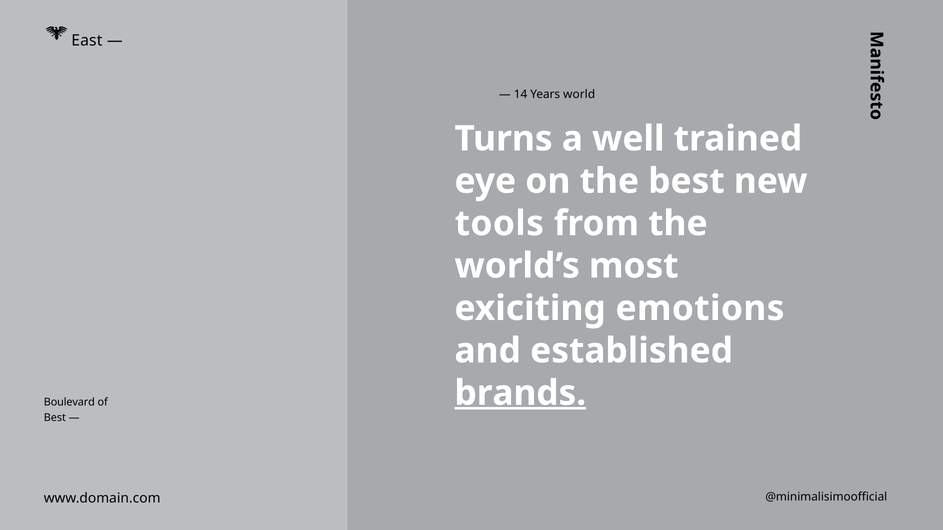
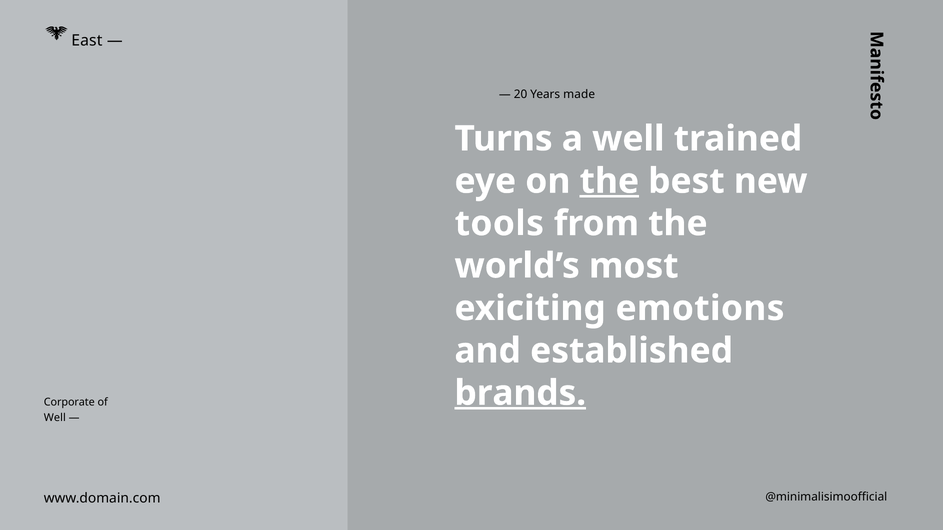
14: 14 -> 20 (521, 94)
world: world -> made (579, 94)
the underline: none -> present (609, 181)
Boulevard: Boulevard -> Corporate (69, 402)
Best: Best -> Well (55, 418)
